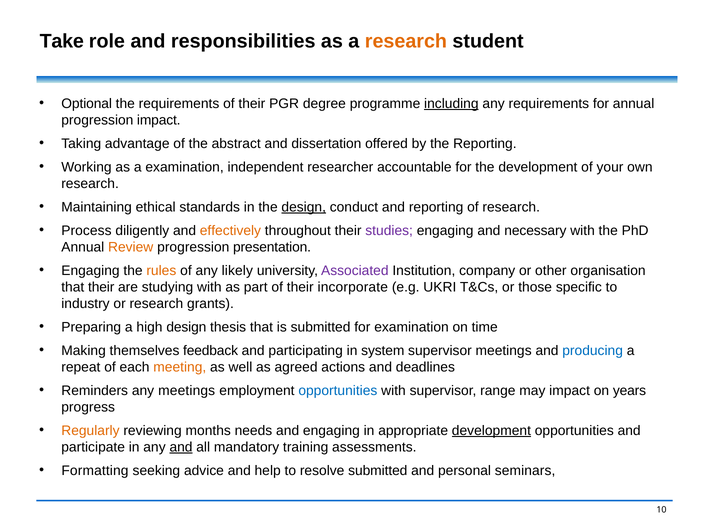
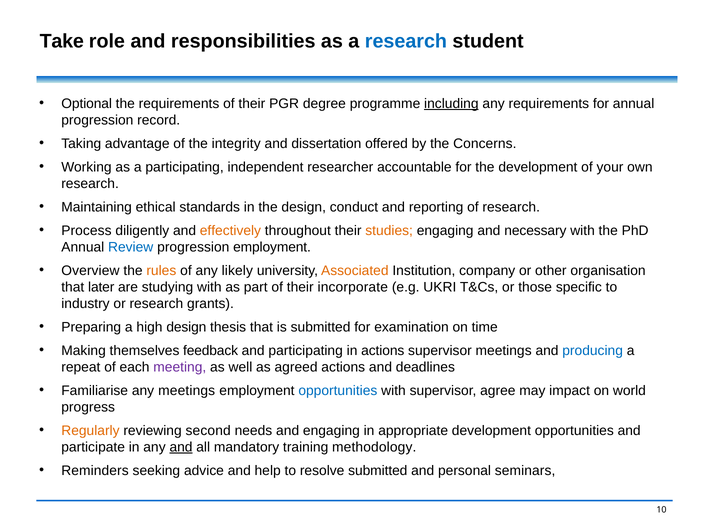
research colour: orange -> blue (406, 41)
progression impact: impact -> record (159, 120)
abstract: abstract -> integrity (236, 144)
the Reporting: Reporting -> Concerns (485, 144)
a examination: examination -> participating (185, 167)
design underline: present -> none (304, 207)
studies colour: purple -> orange (389, 230)
Review colour: orange -> blue (131, 247)
progression presentation: presentation -> employment (272, 247)
Engaging: Engaging -> Overview (90, 270)
Associated colour: purple -> orange (355, 270)
that their: their -> later (101, 287)
in system: system -> actions (383, 350)
meeting colour: orange -> purple (180, 367)
Reminders: Reminders -> Familiarise (95, 390)
range: range -> agree (498, 390)
years: years -> world (629, 390)
months: months -> second (208, 430)
development underline: present -> none (491, 430)
assessments: assessments -> methodology (374, 447)
Formatting: Formatting -> Reminders (95, 470)
